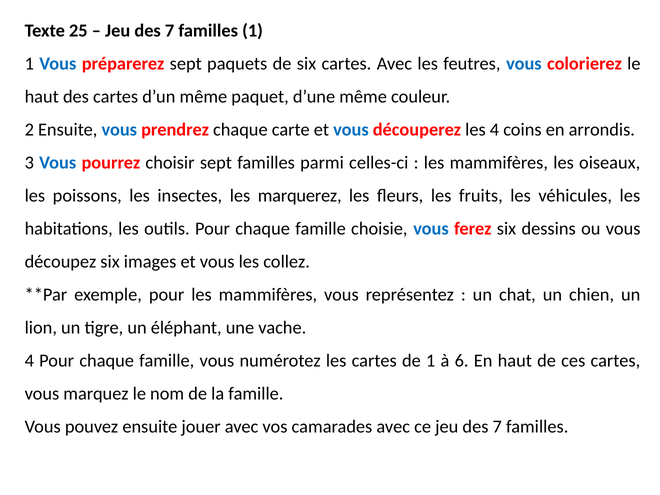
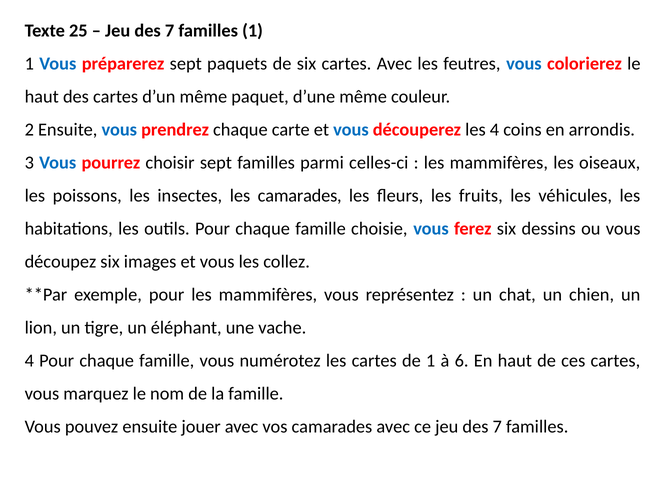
les marquerez: marquerez -> camarades (300, 196)
